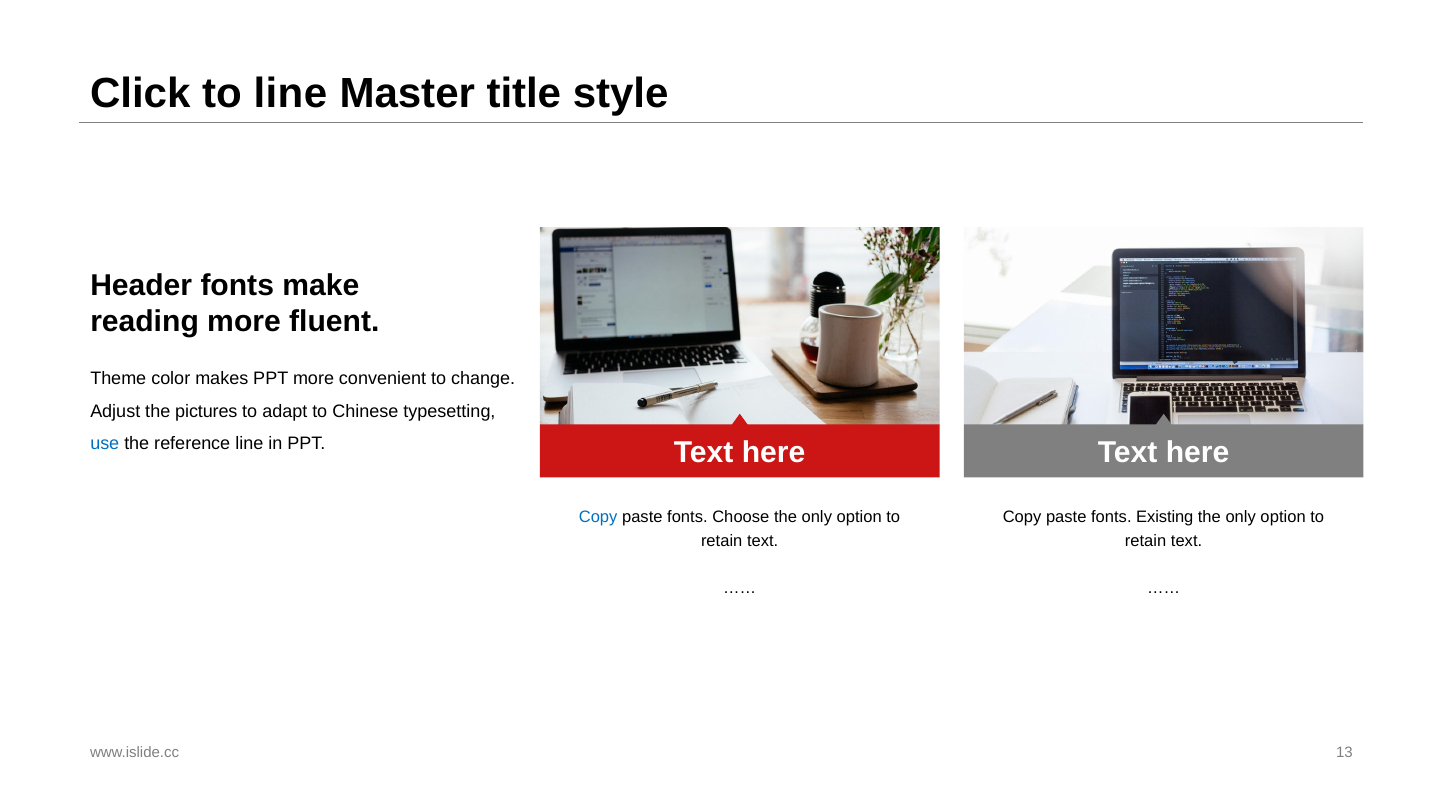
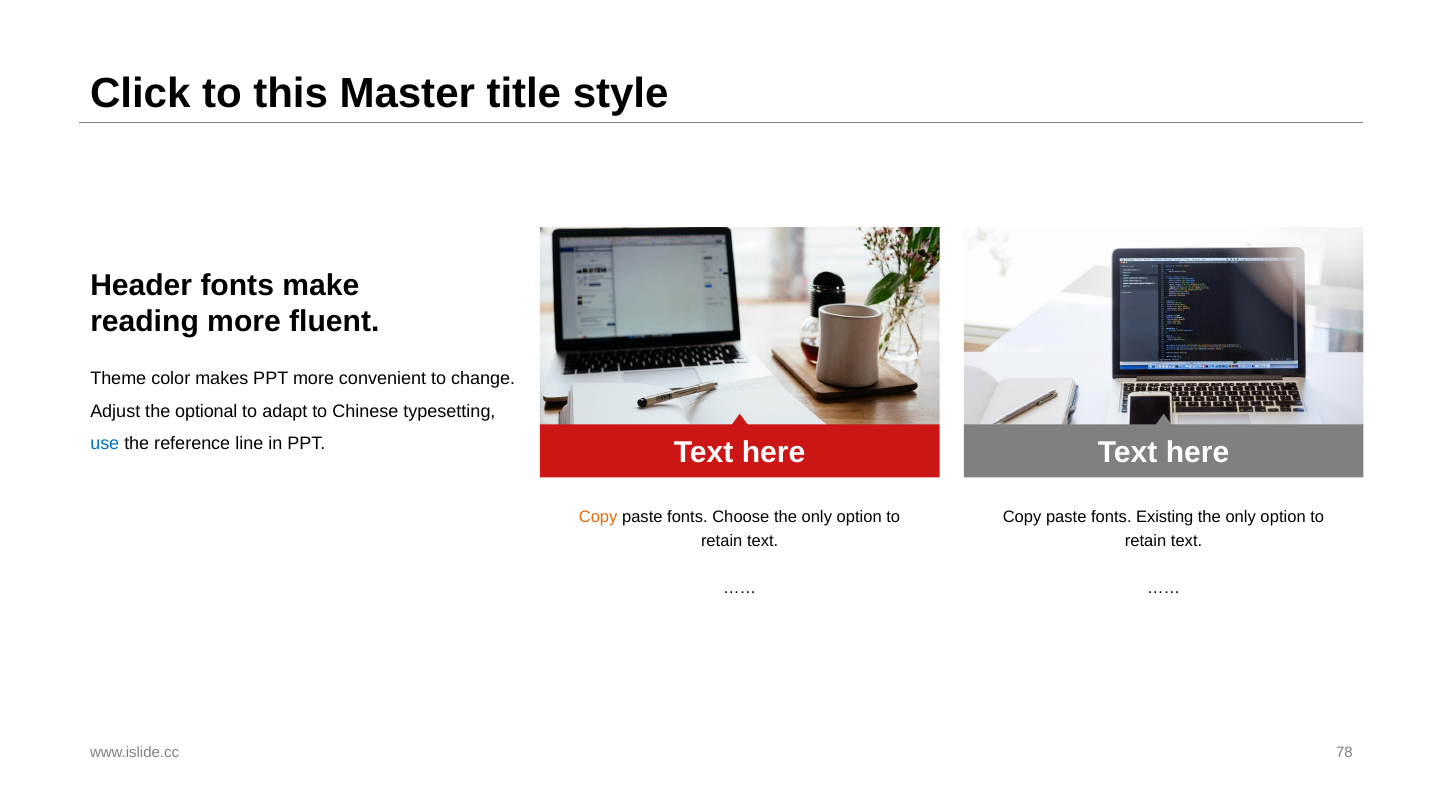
to line: line -> this (291, 93)
pictures: pictures -> optional (206, 411)
Copy colour: blue -> orange (598, 517)
13: 13 -> 78 (1344, 752)
